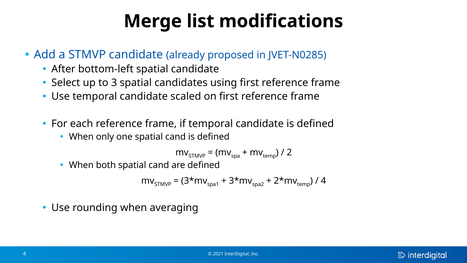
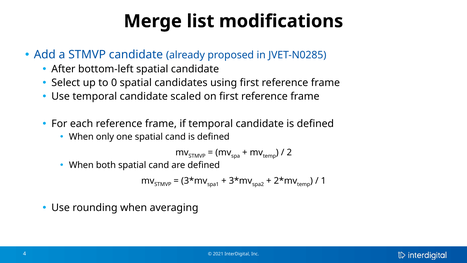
3: 3 -> 0 (114, 83)
4: 4 -> 1 (324, 181)
